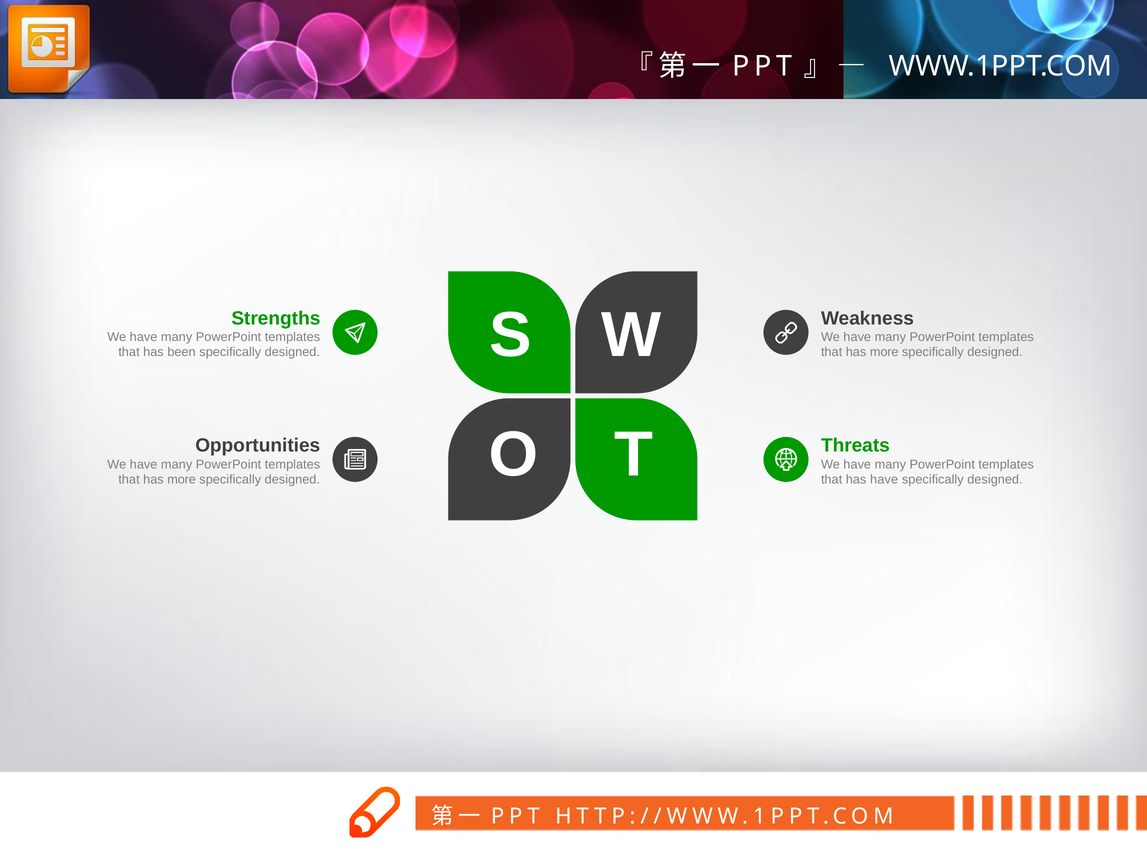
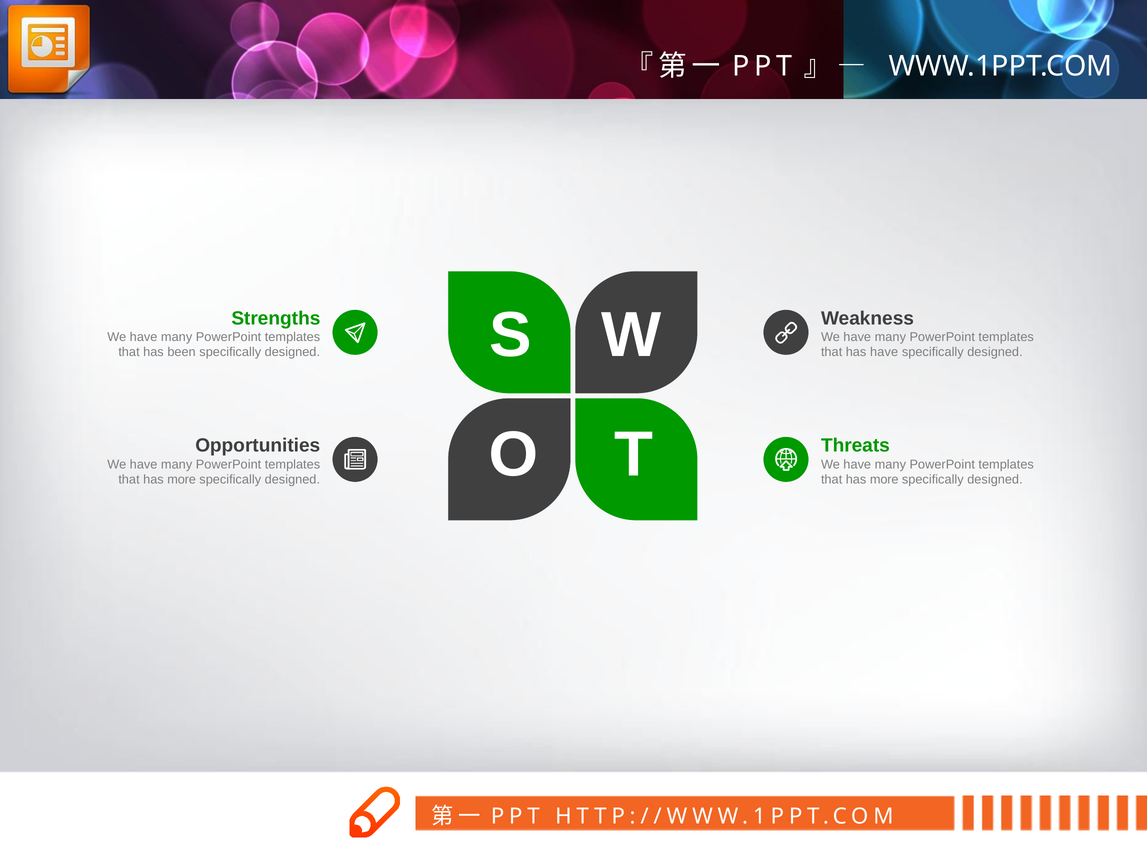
more: more -> have (884, 352)
have: have -> more (884, 480)
